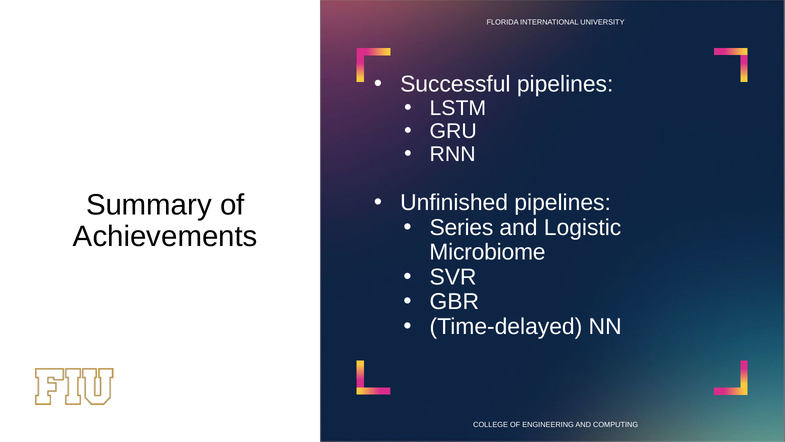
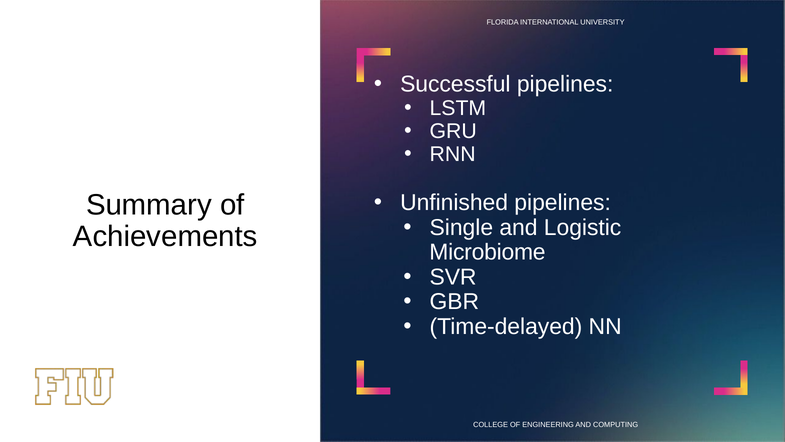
Series: Series -> Single (461, 227)
